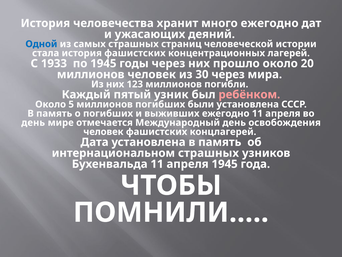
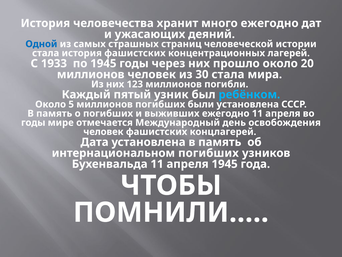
30 через: через -> стала (228, 74)
ребёнком colour: pink -> light blue (249, 94)
день: день -> годы (33, 122)
интернациональном страшных: страшных -> погибших (208, 153)
